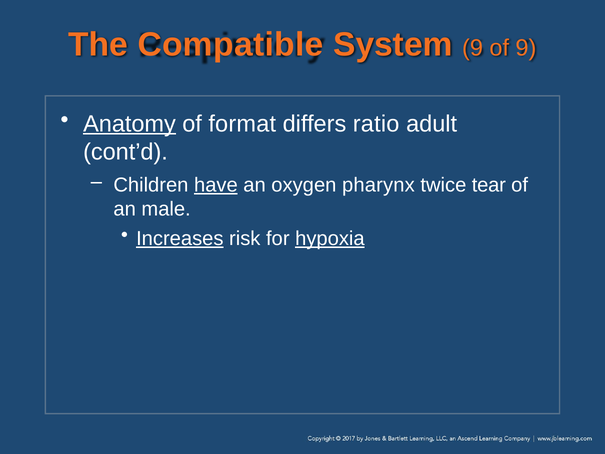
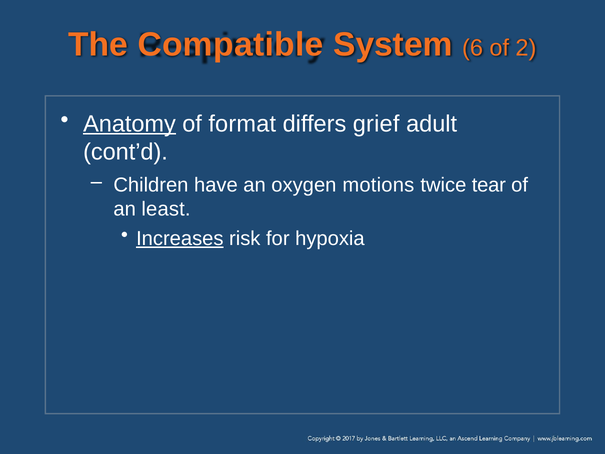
System 9: 9 -> 6 (473, 48)
of 9: 9 -> 2 (526, 48)
ratio: ratio -> grief (376, 124)
have underline: present -> none (216, 185)
pharynx: pharynx -> motions (378, 185)
male: male -> least (166, 209)
hypoxia underline: present -> none (330, 238)
